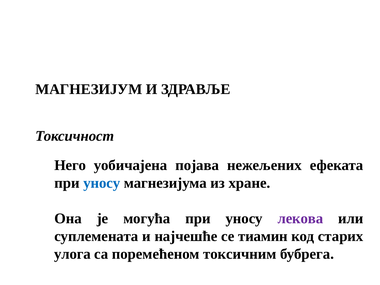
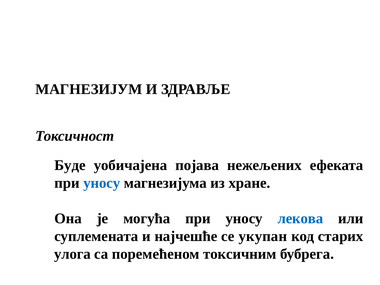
Него: Него -> Буде (70, 165)
лекова colour: purple -> blue (300, 218)
тиамин: тиамин -> укупан (263, 236)
